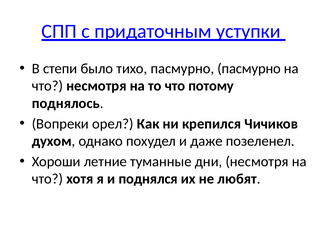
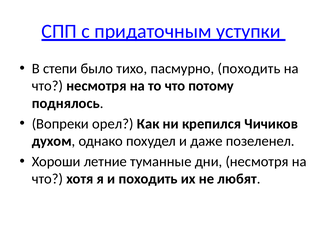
пасмурно пасмурно: пасмурно -> походить (249, 69)
и поднялся: поднялся -> походить (148, 179)
